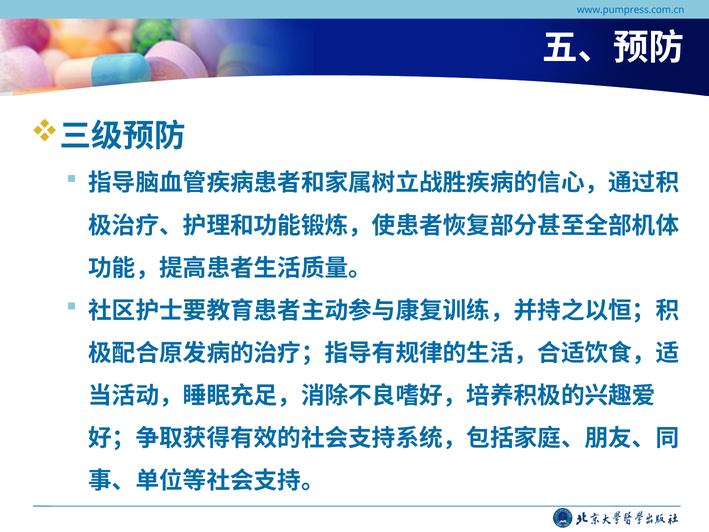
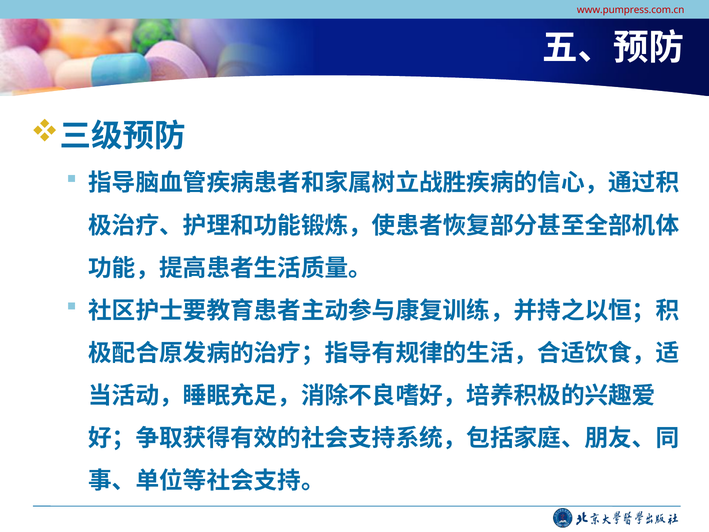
www.pumpress.com.cn colour: blue -> red (631, 10)
